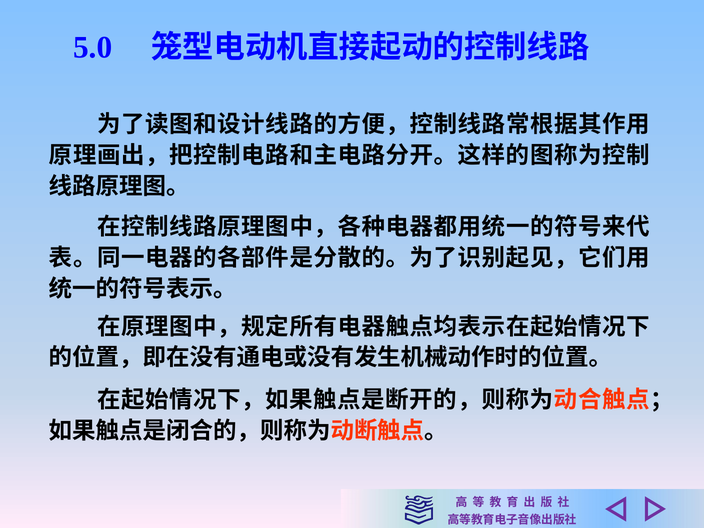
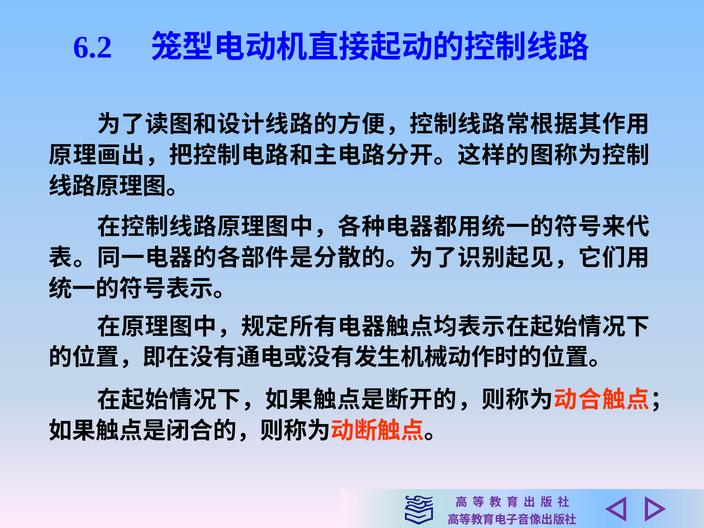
5.0: 5.0 -> 6.2 (93, 47)
